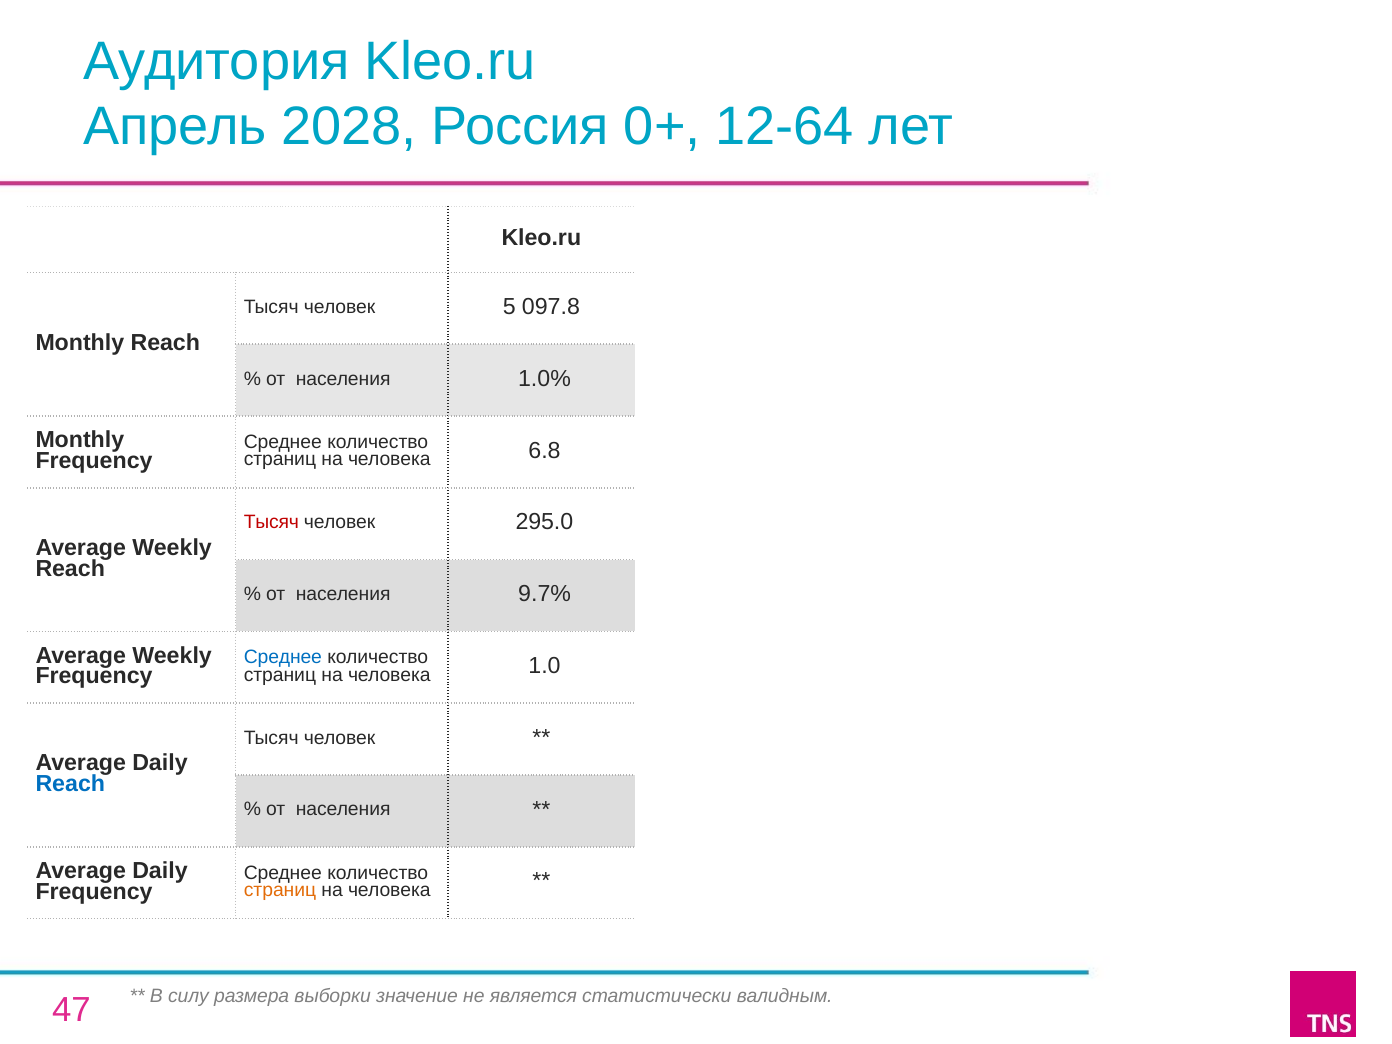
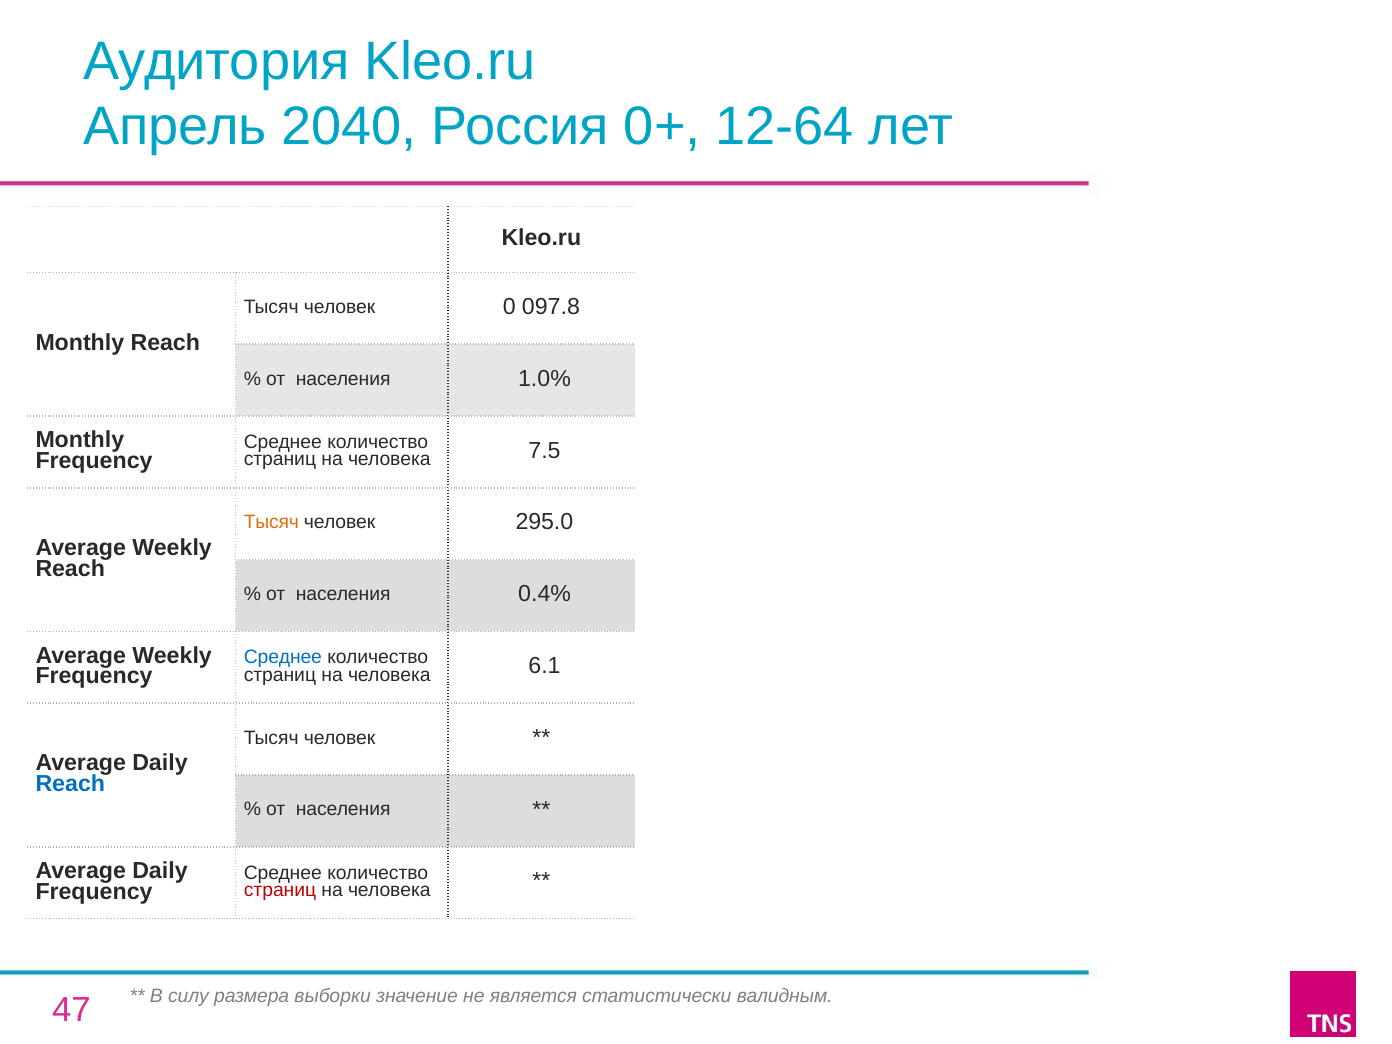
2028: 2028 -> 2040 (349, 127)
5: 5 -> 0 (509, 307)
6.8: 6.8 -> 7.5 (544, 450)
Тысяч colour: red -> orange (271, 522)
9.7%: 9.7% -> 0.4% (545, 594)
1.0: 1.0 -> 6.1 (544, 666)
страниц colour: orange -> red (280, 890)
